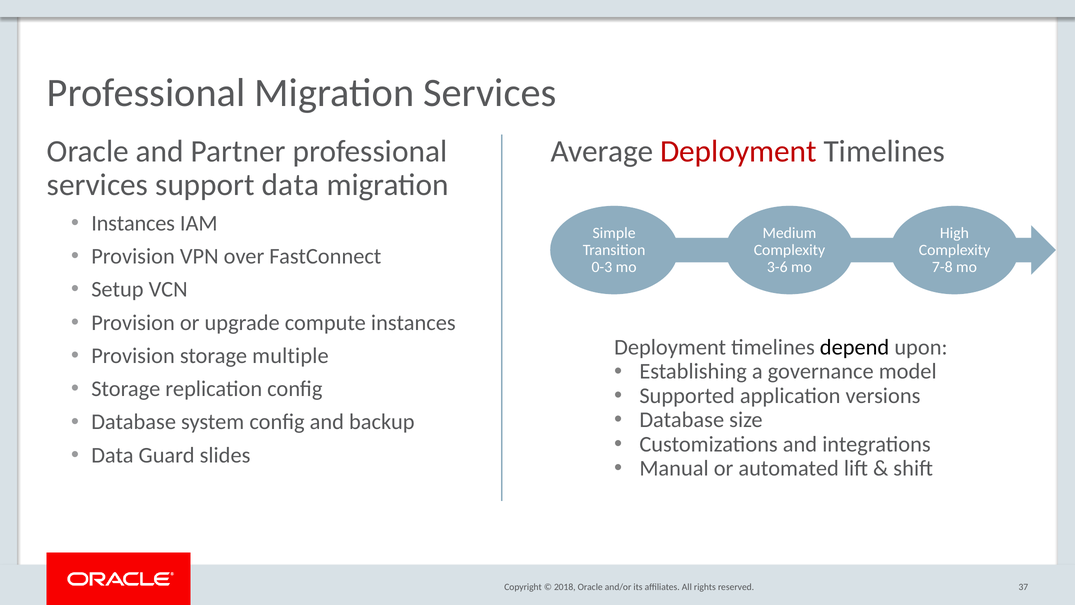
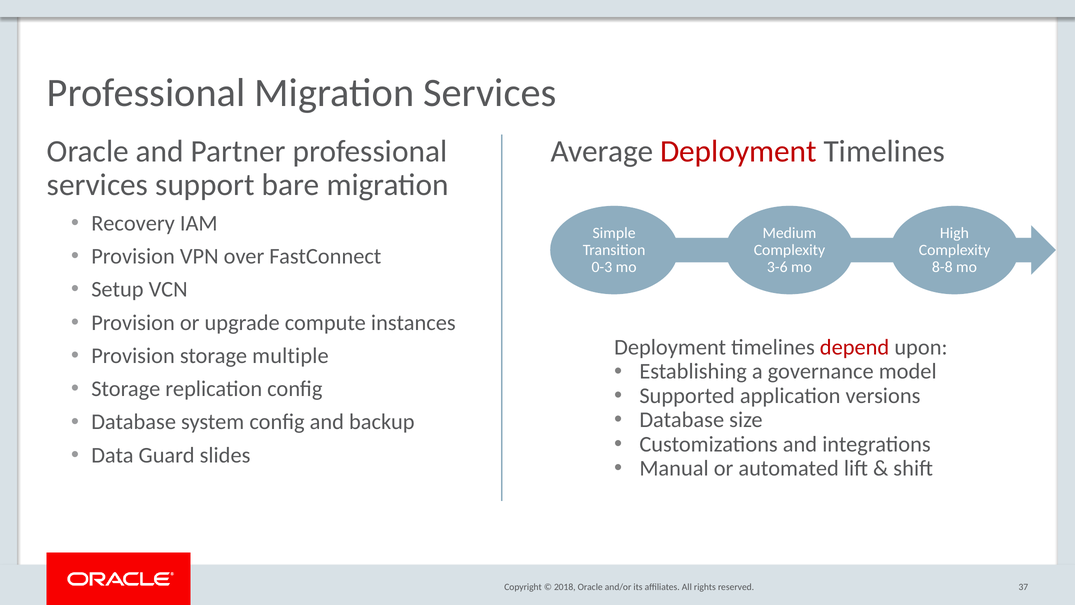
support data: data -> bare (291, 185)
Instances: Instances -> Recovery (133, 223)
7-8: 7-8 -> 8-8 (942, 267)
depend colour: black -> red (855, 347)
